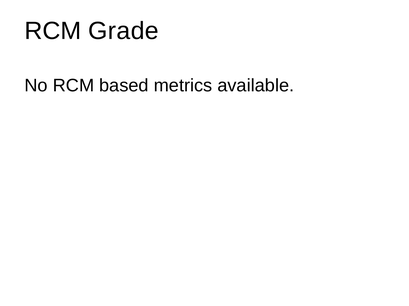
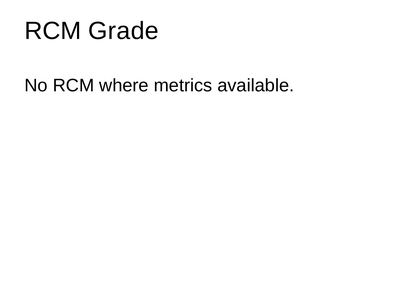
based: based -> where (124, 86)
